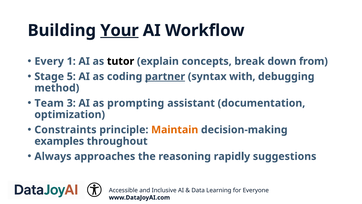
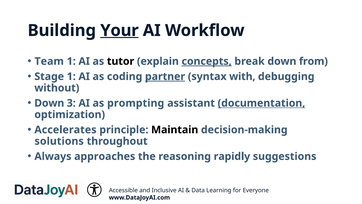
Every: Every -> Team (49, 61)
concepts underline: none -> present (207, 61)
Stage 5: 5 -> 1 (71, 76)
method: method -> without (57, 88)
Team: Team -> Down (49, 103)
documentation underline: none -> present (261, 103)
Constraints: Constraints -> Accelerates (65, 130)
Maintain colour: orange -> black (175, 130)
examples: examples -> solutions (59, 141)
